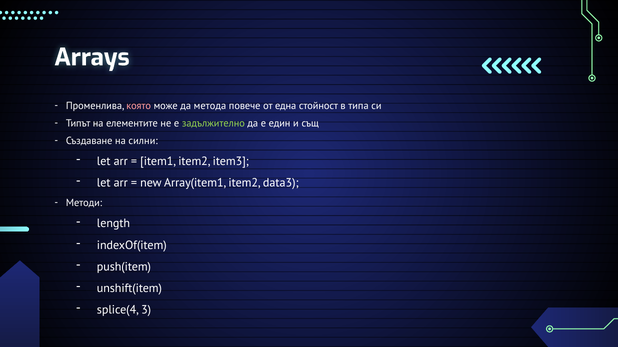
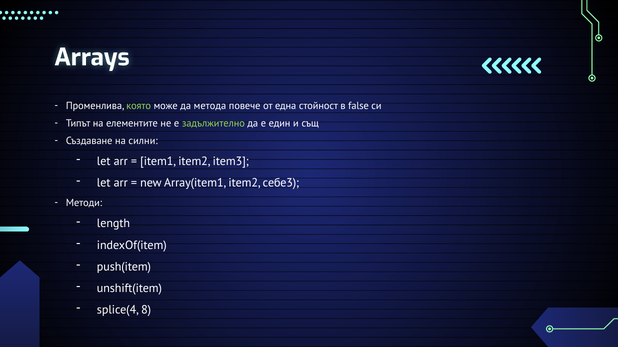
която colour: pink -> light green (139, 106)
типа: типа -> false (358, 106)
data3: data3 -> себе3 (281, 183)
3: 3 -> 8 (146, 310)
